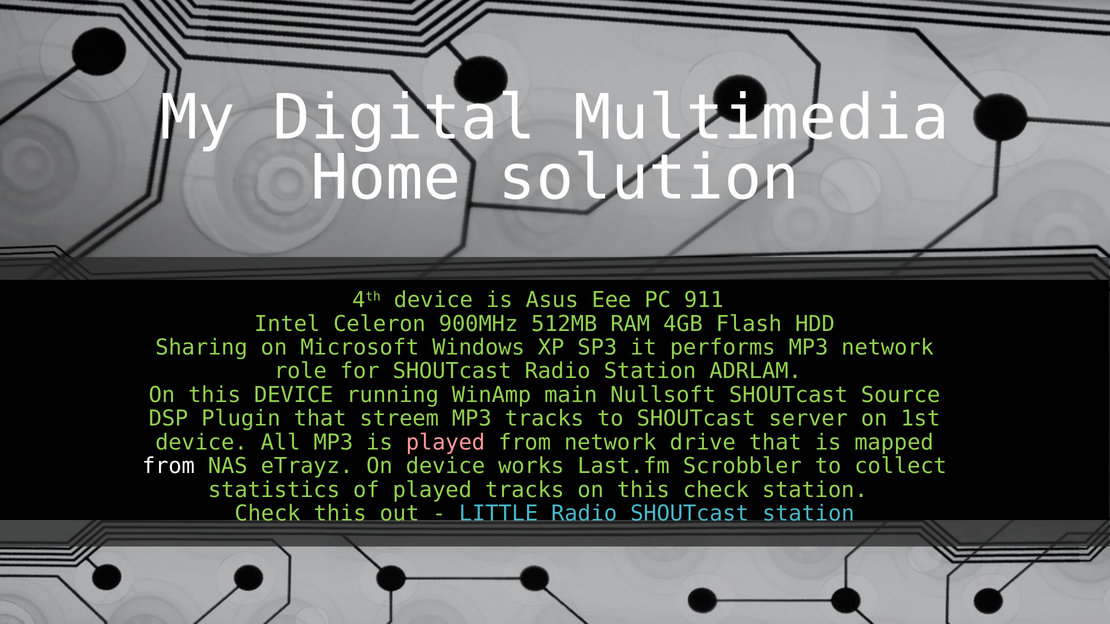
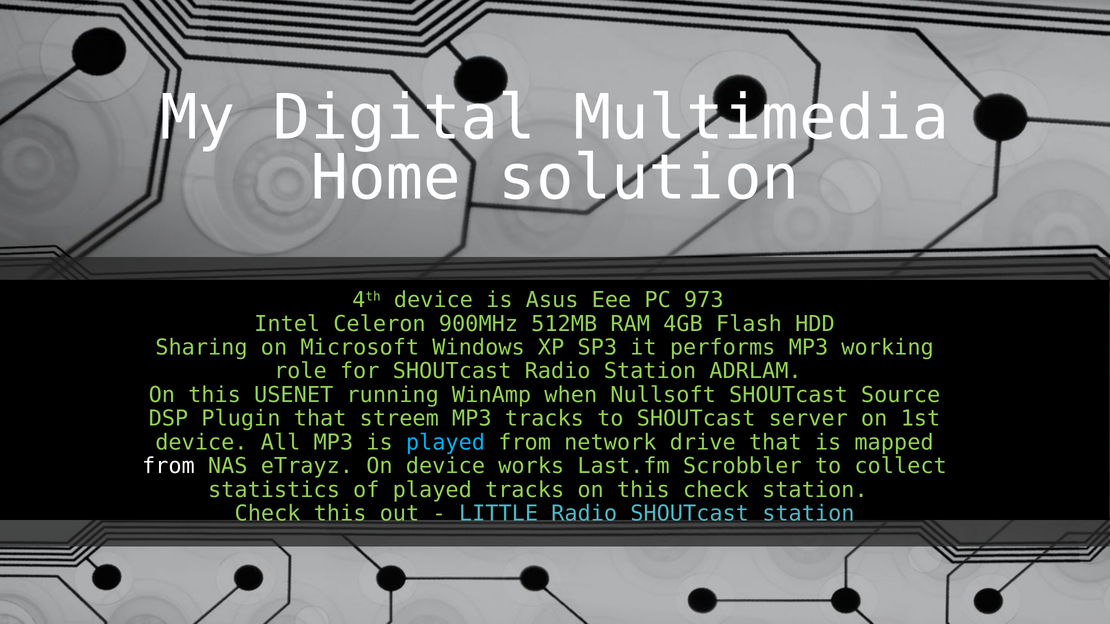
911: 911 -> 973 (704, 300)
MP3 network: network -> working (888, 348)
this DEVICE: DEVICE -> USENET (294, 395)
main: main -> when (571, 395)
played colour: pink -> light blue (445, 443)
